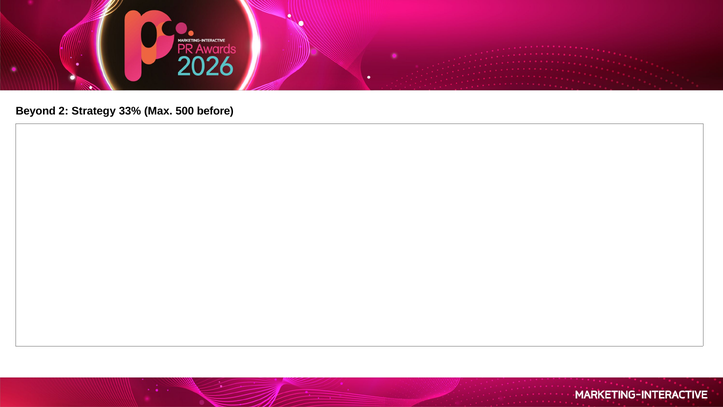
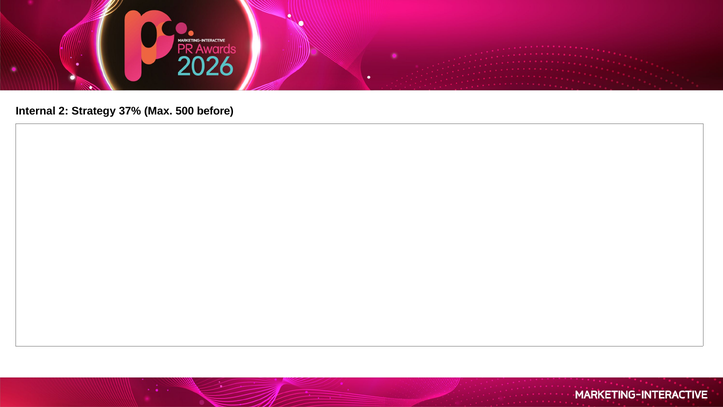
Beyond: Beyond -> Internal (36, 111)
33%: 33% -> 37% (130, 111)
